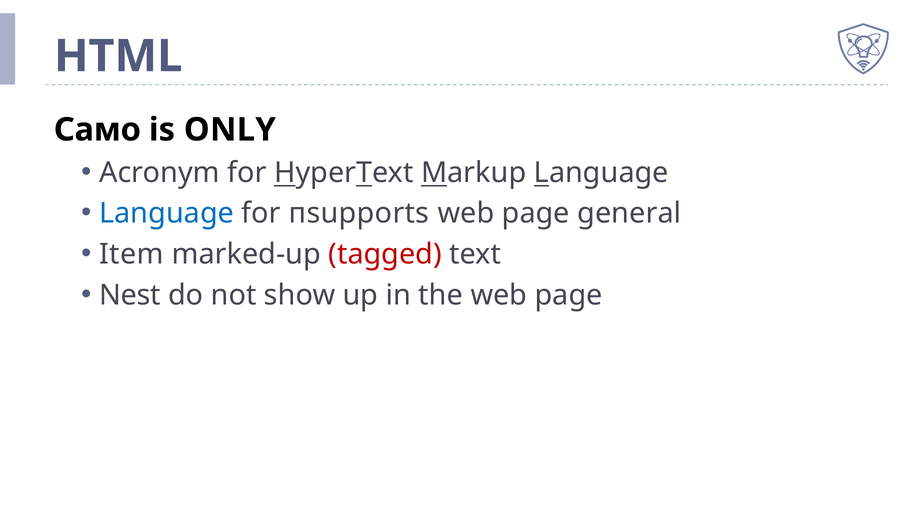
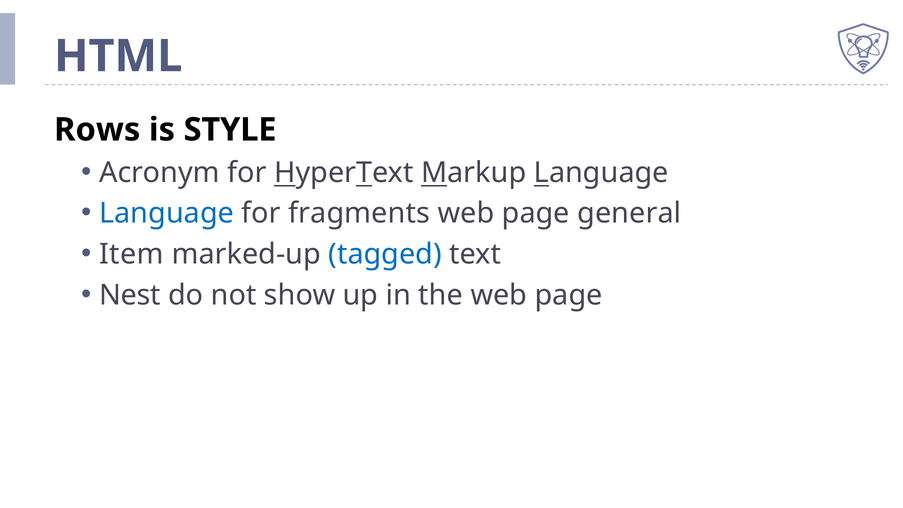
Само: Само -> Rows (97, 130)
ONLY: ONLY -> STYLE (230, 130)
пsupports: пsupports -> fragments (359, 213)
tagged colour: red -> blue (385, 254)
